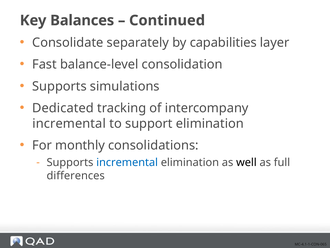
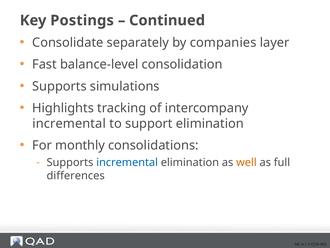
Balances: Balances -> Postings (82, 20)
capabilities: capabilities -> companies (223, 42)
Dedicated: Dedicated -> Highlights (63, 108)
well colour: black -> orange (246, 162)
